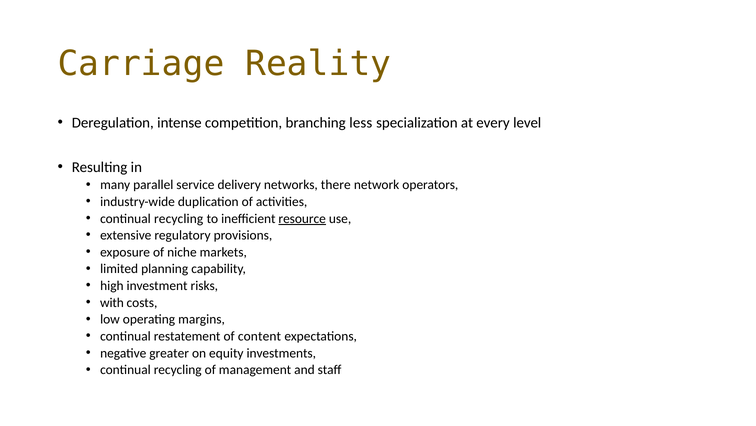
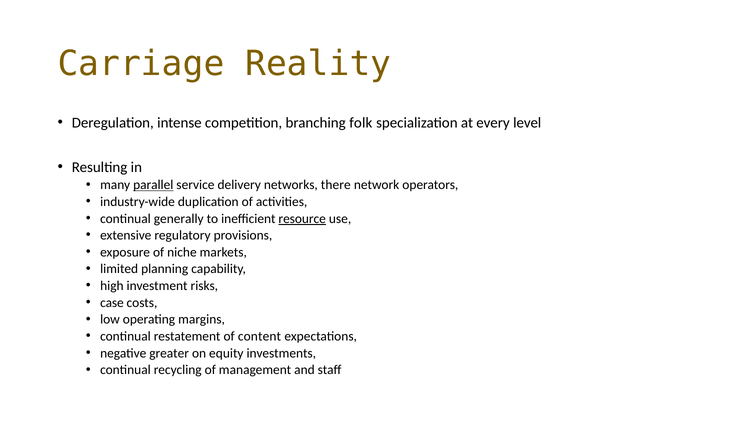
less: less -> folk (361, 123)
parallel underline: none -> present (153, 185)
recycling: recycling -> generally (179, 218)
with: with -> case (112, 302)
